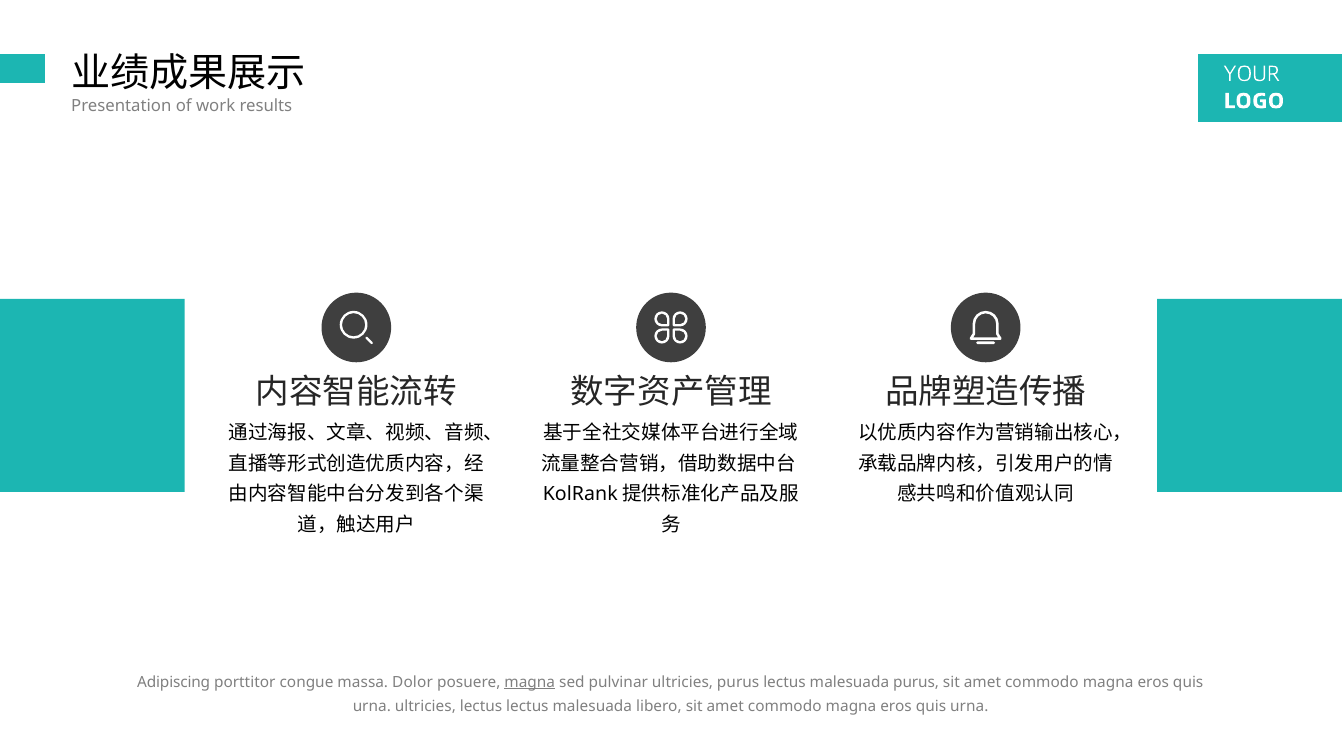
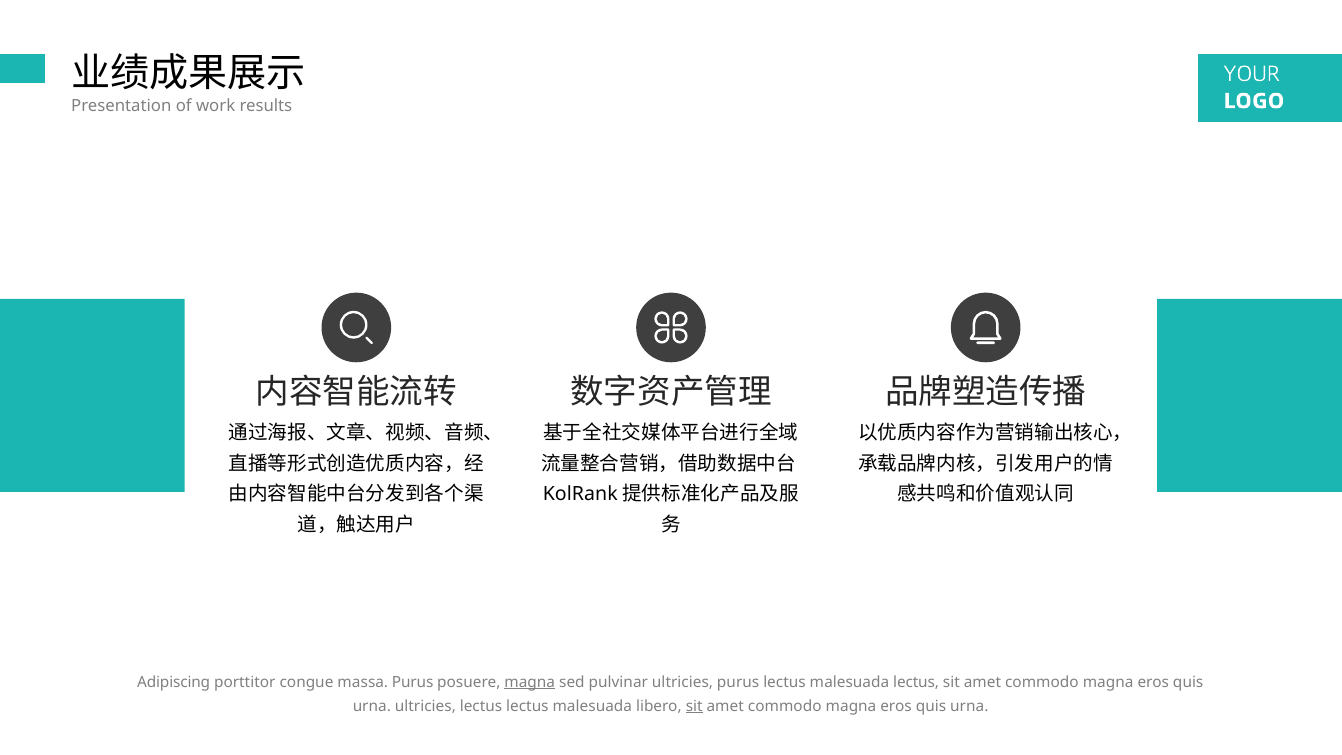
massa Dolor: Dolor -> Purus (413, 682)
malesuada purus: purus -> lectus (916, 682)
sit underline: none -> present (694, 706)
